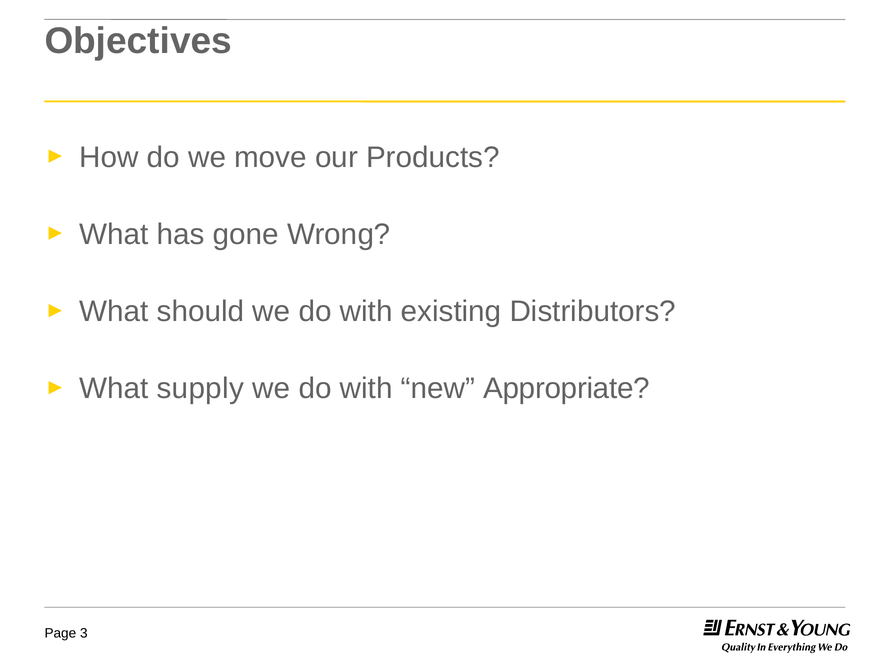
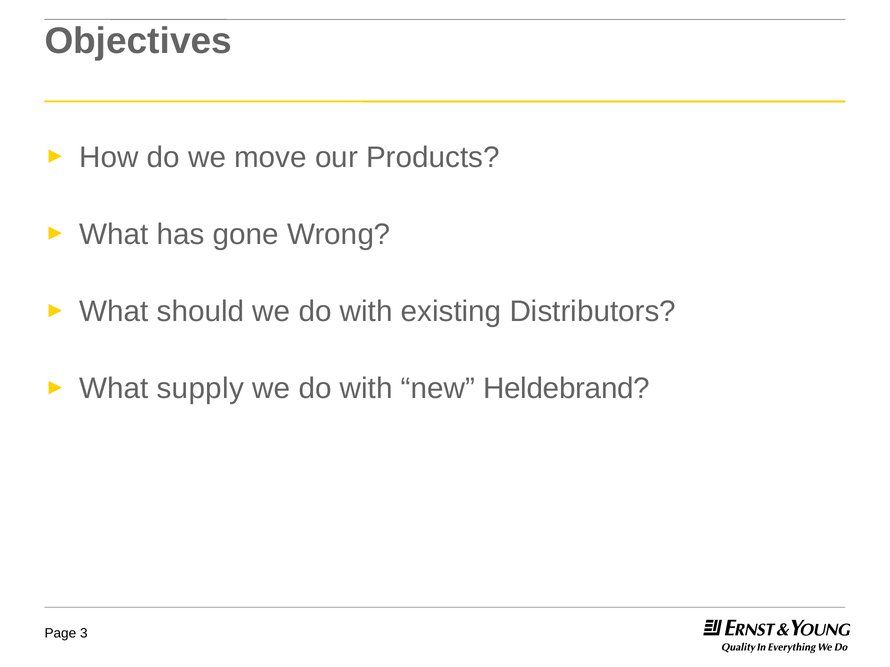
Appropriate: Appropriate -> Heldebrand (566, 389)
